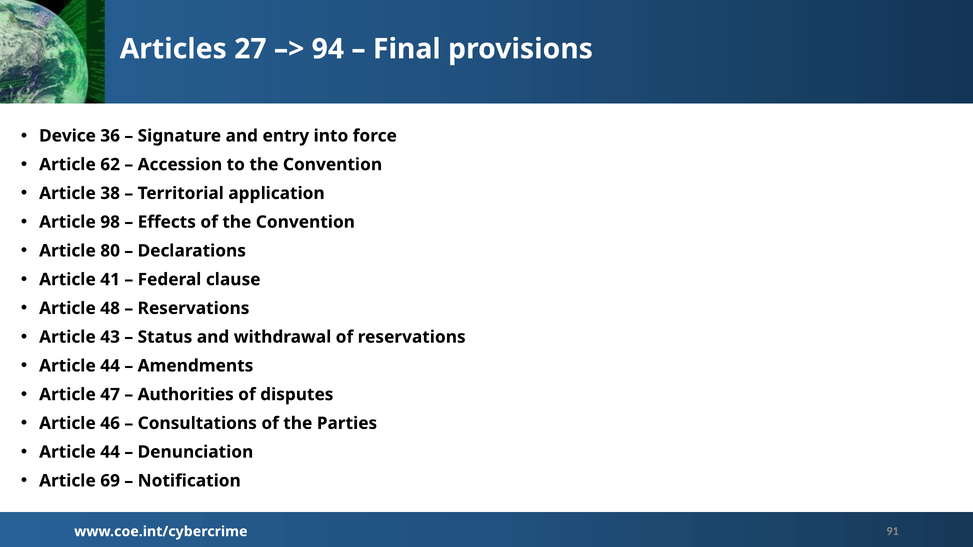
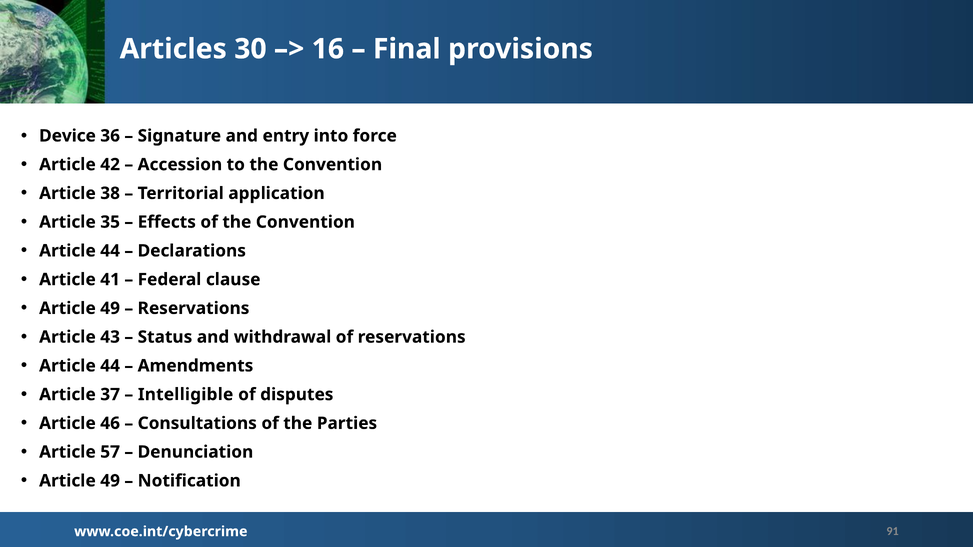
27: 27 -> 30 (250, 49)
94: 94 -> 16 (328, 49)
62: 62 -> 42 (110, 165)
98: 98 -> 35 (110, 222)
80: 80 -> 44 (110, 251)
48: 48 -> 49 (110, 308)
47: 47 -> 37 (110, 395)
Authorities: Authorities -> Intelligible (186, 395)
44: 44 -> 57 (110, 452)
69: 69 -> 49 (110, 481)
